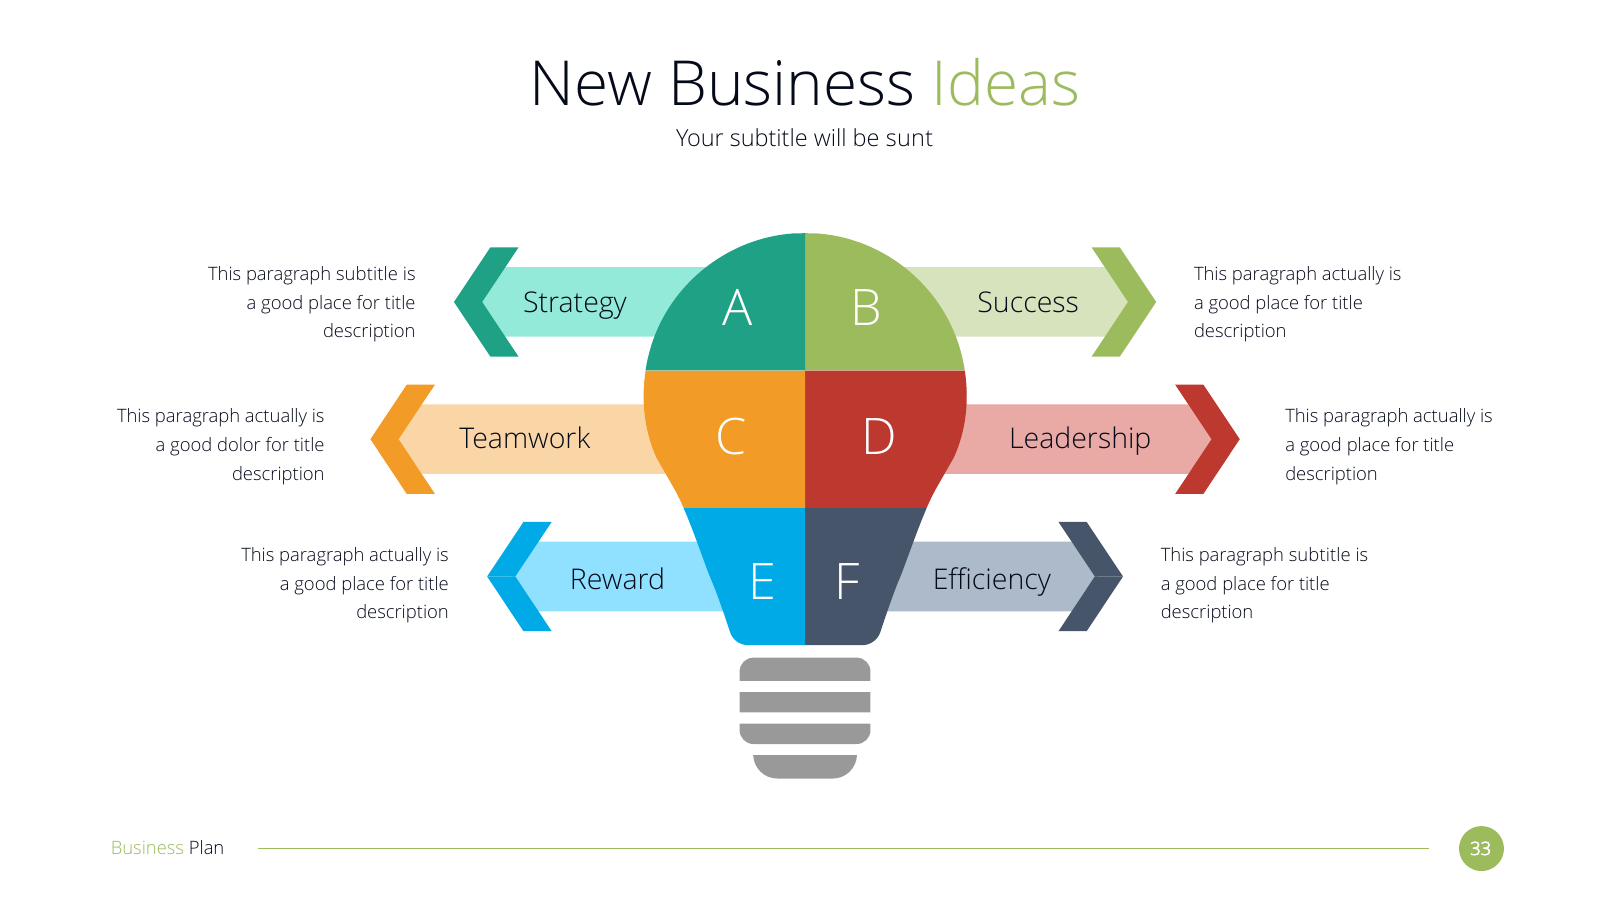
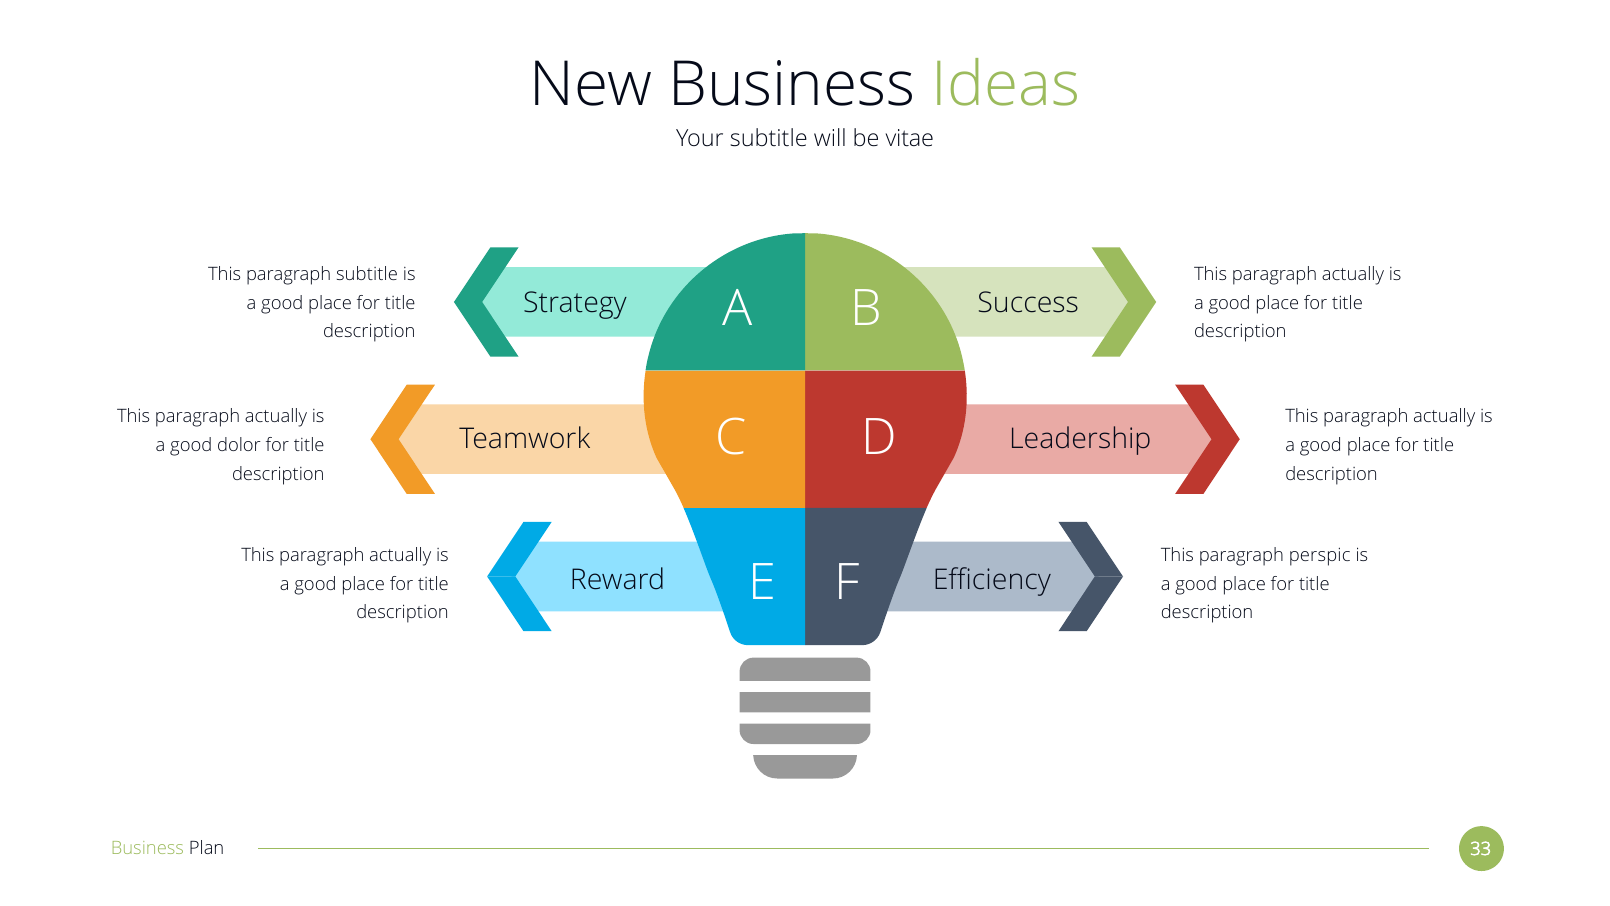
sunt: sunt -> vitae (910, 138)
subtitle: subtitle -> perspic (1320, 555)
